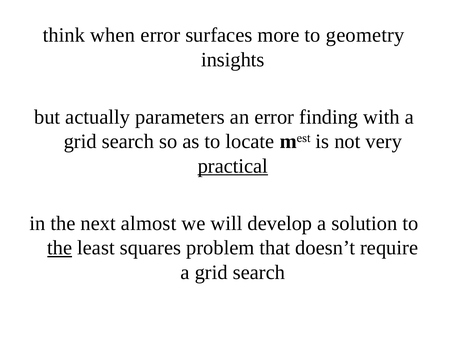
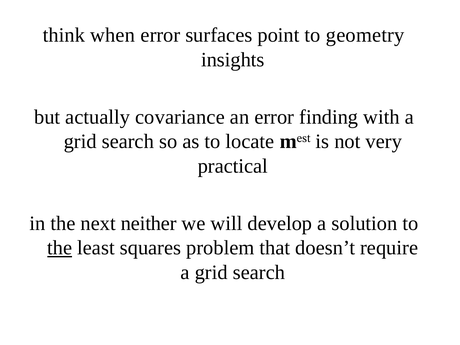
more: more -> point (278, 35)
parameters: parameters -> covariance (180, 117)
practical underline: present -> none (233, 166)
almost: almost -> neither (149, 223)
